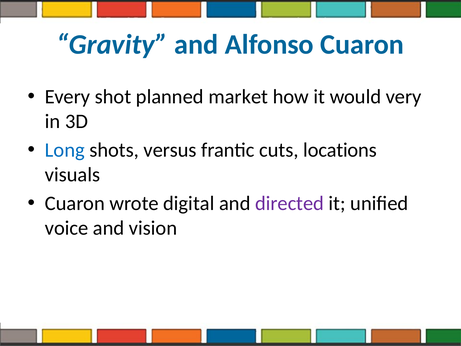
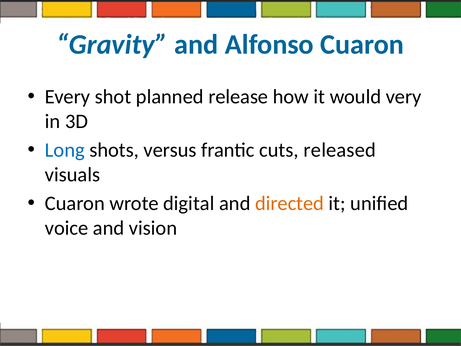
market: market -> release (238, 97)
locations: locations -> released (340, 150)
directed colour: purple -> orange (290, 203)
